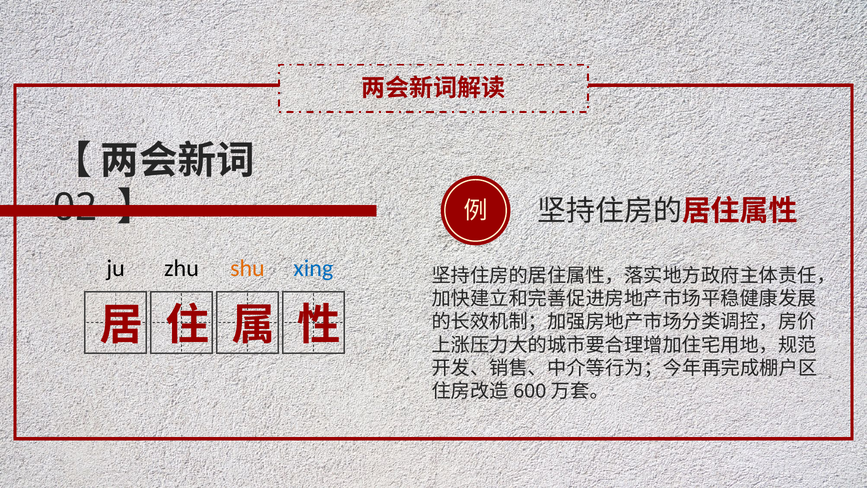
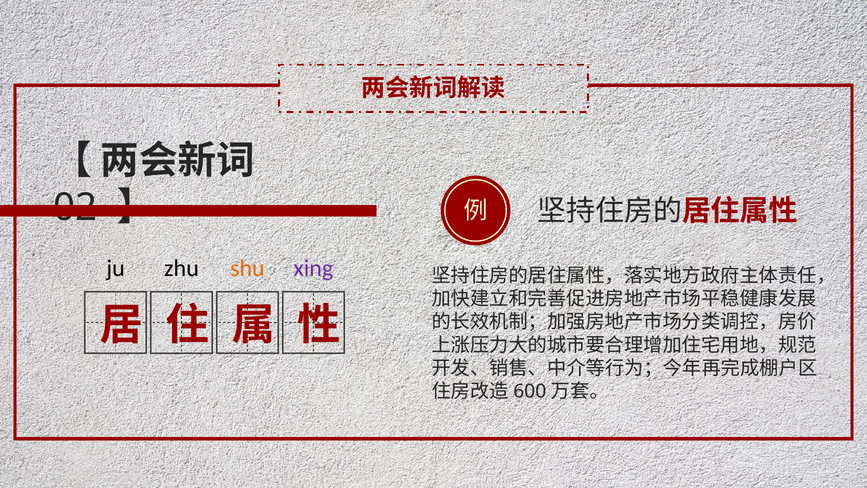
xing colour: blue -> purple (313, 268)
